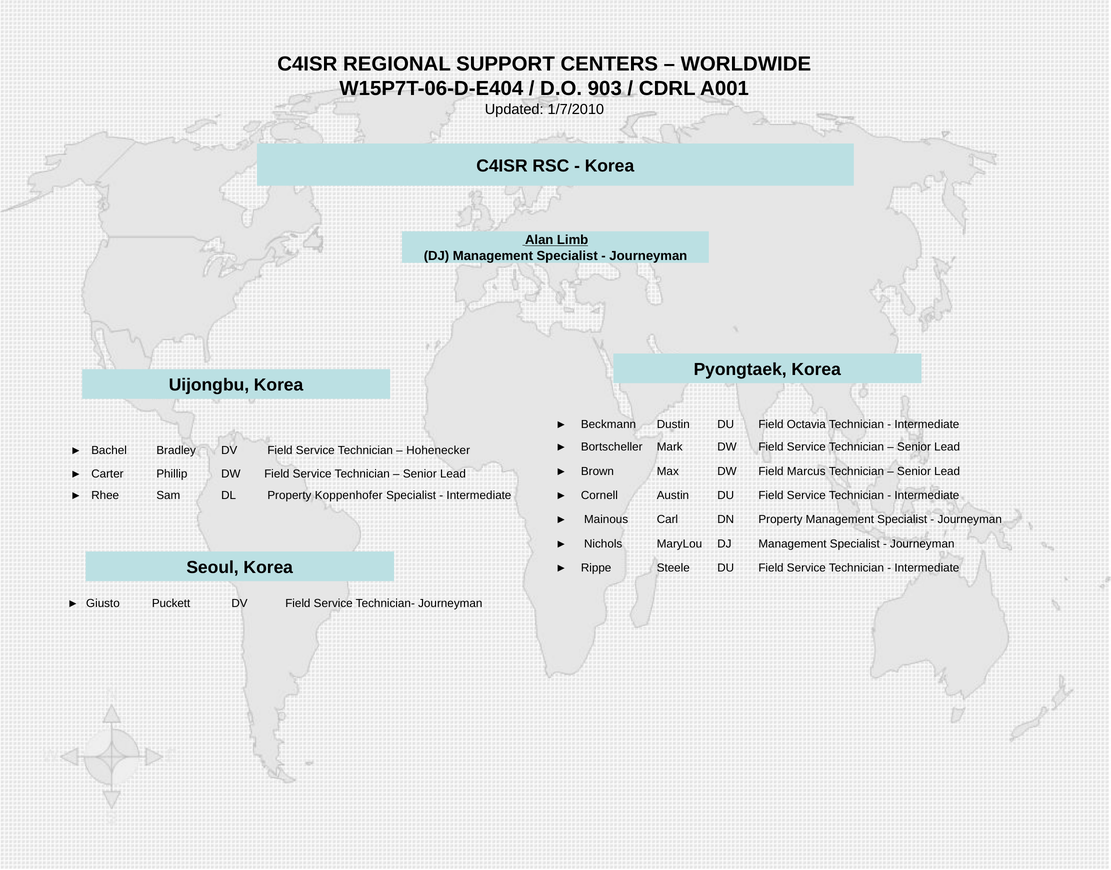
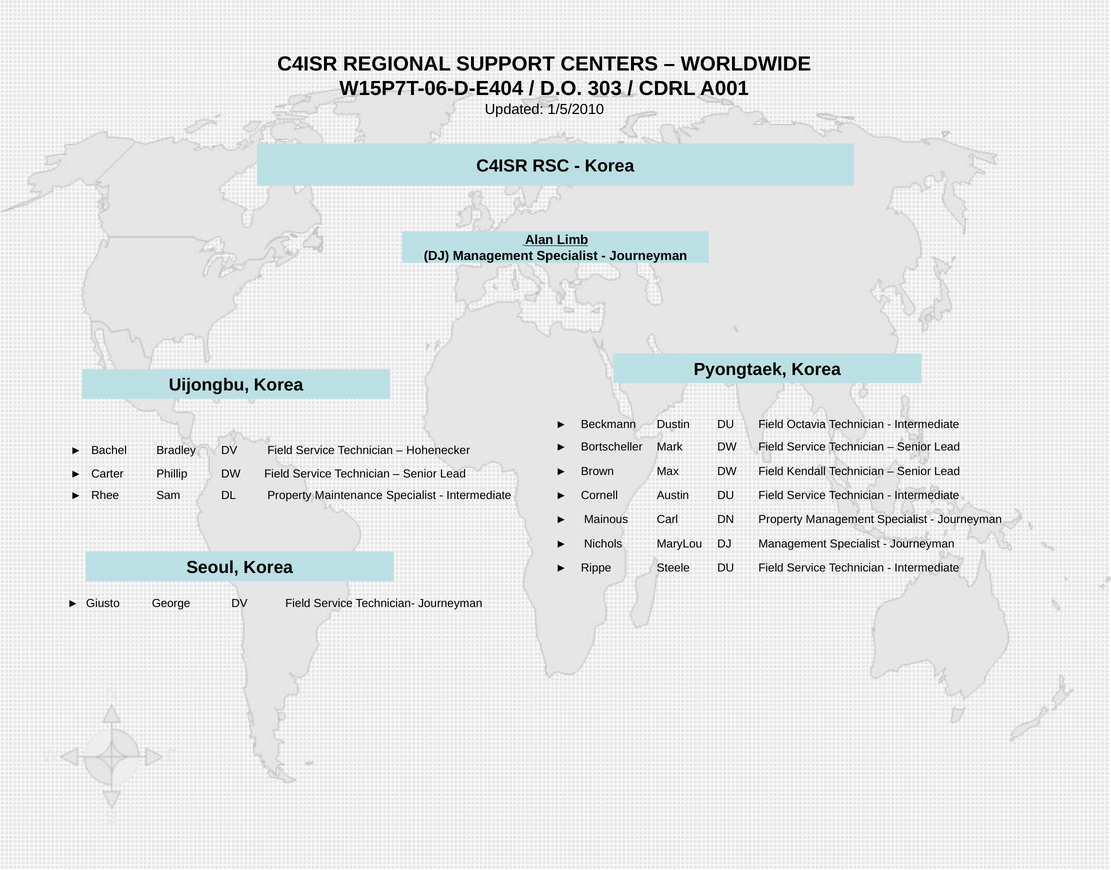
903: 903 -> 303 (605, 89)
1/7/2010: 1/7/2010 -> 1/5/2010 (576, 109)
Marcus: Marcus -> Kendall (806, 471)
Koppenhofer: Koppenhofer -> Maintenance (349, 495)
Puckett: Puckett -> George (171, 604)
